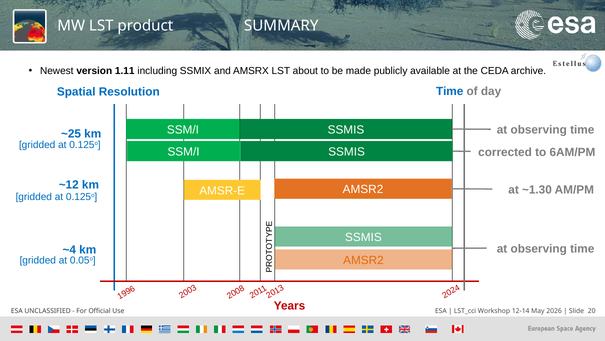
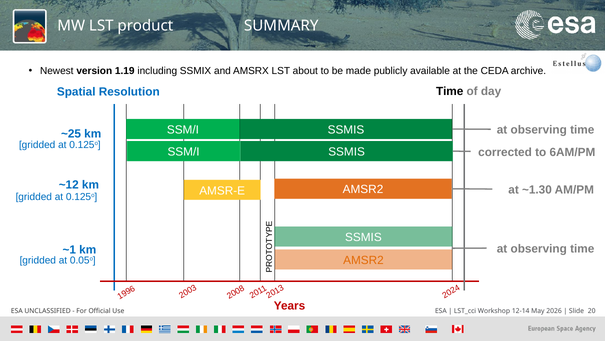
1.11: 1.11 -> 1.19 (125, 71)
Time colour: blue -> black (450, 91)
~4: ~4 -> ~1 (69, 249)
